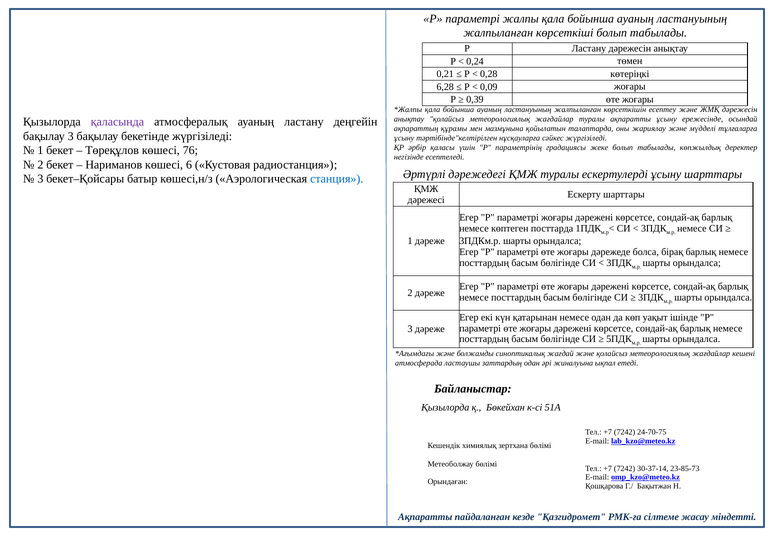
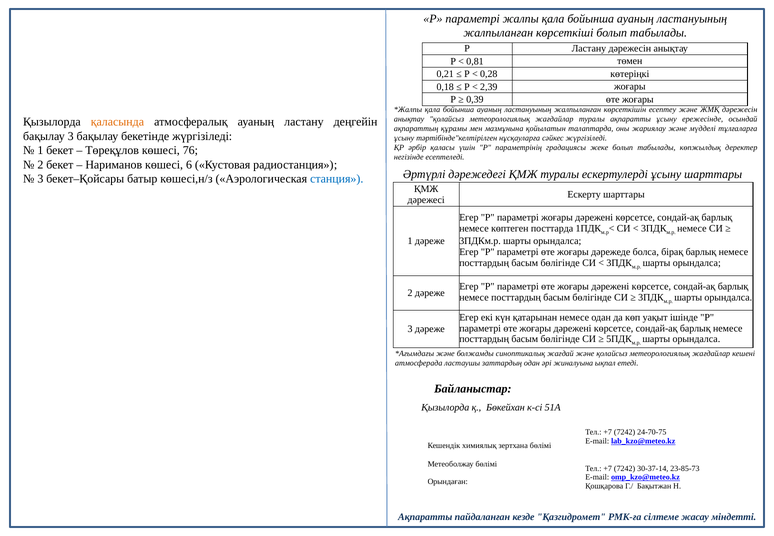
0,24: 0,24 -> 0,81 (475, 61)
6,28: 6,28 -> 0,18 (445, 87)
0,09: 0,09 -> 2,39 (489, 87)
қаласында colour: purple -> orange (117, 122)
